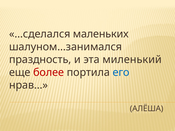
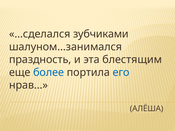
маленьких: маленьких -> зубчиками (101, 34)
миленький: миленький -> блестящим (132, 60)
более colour: red -> blue (49, 73)
